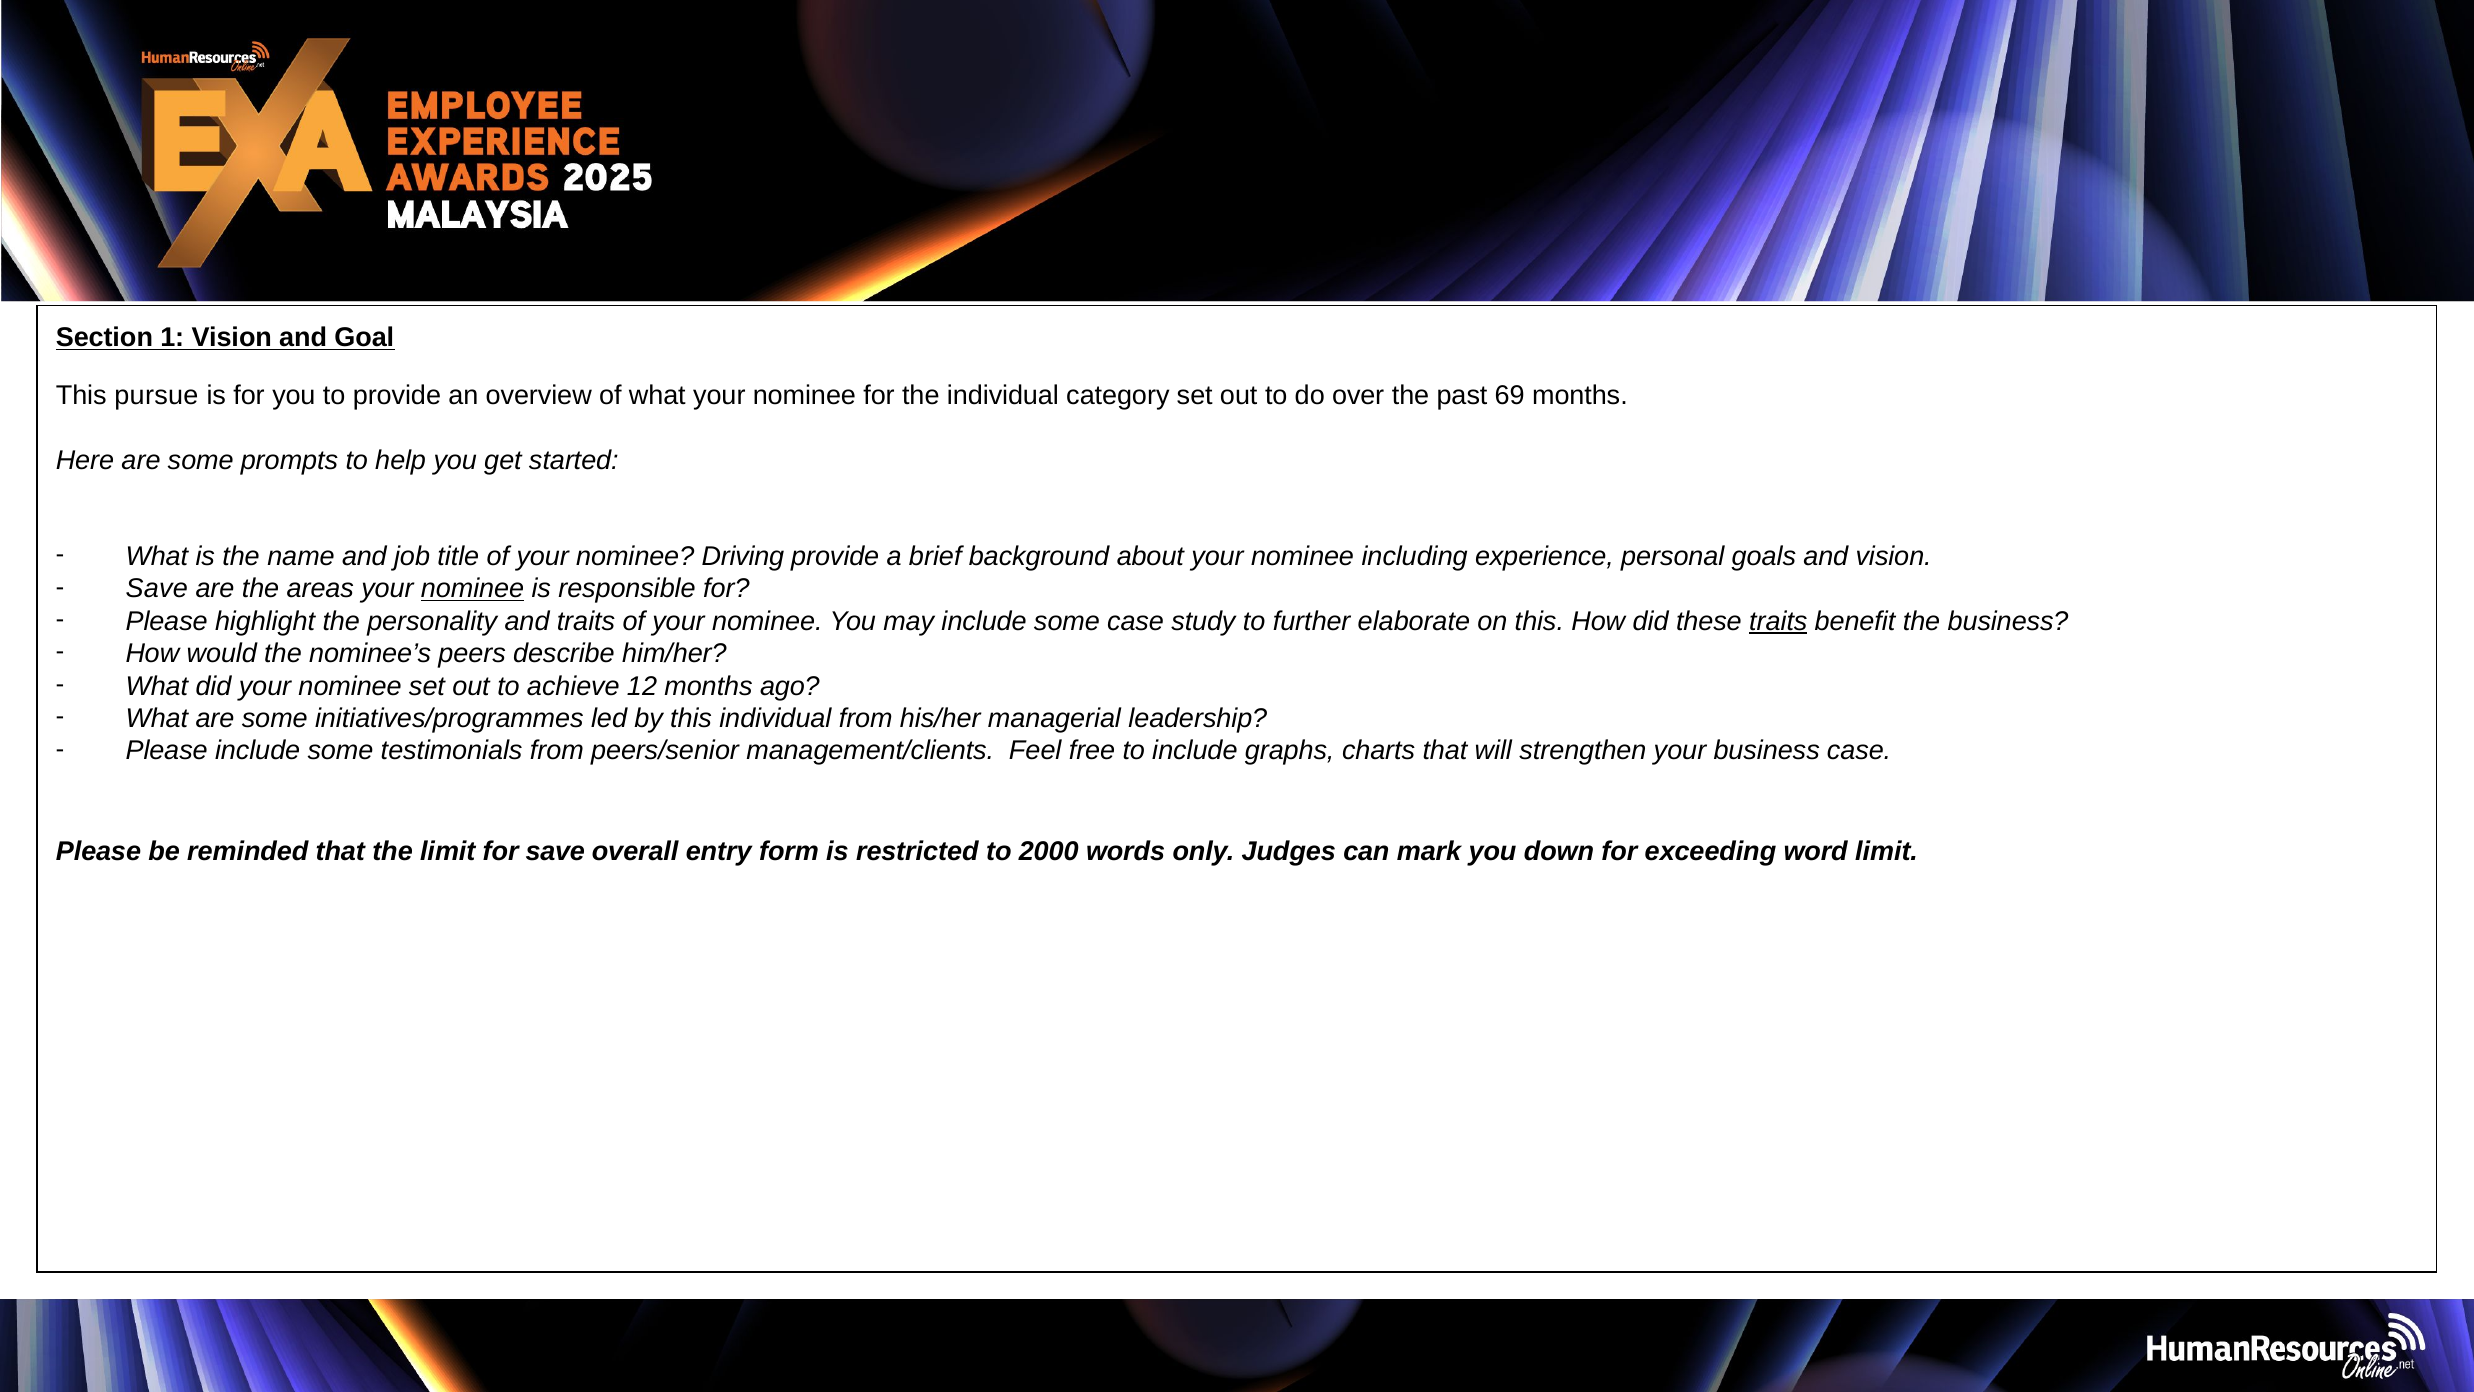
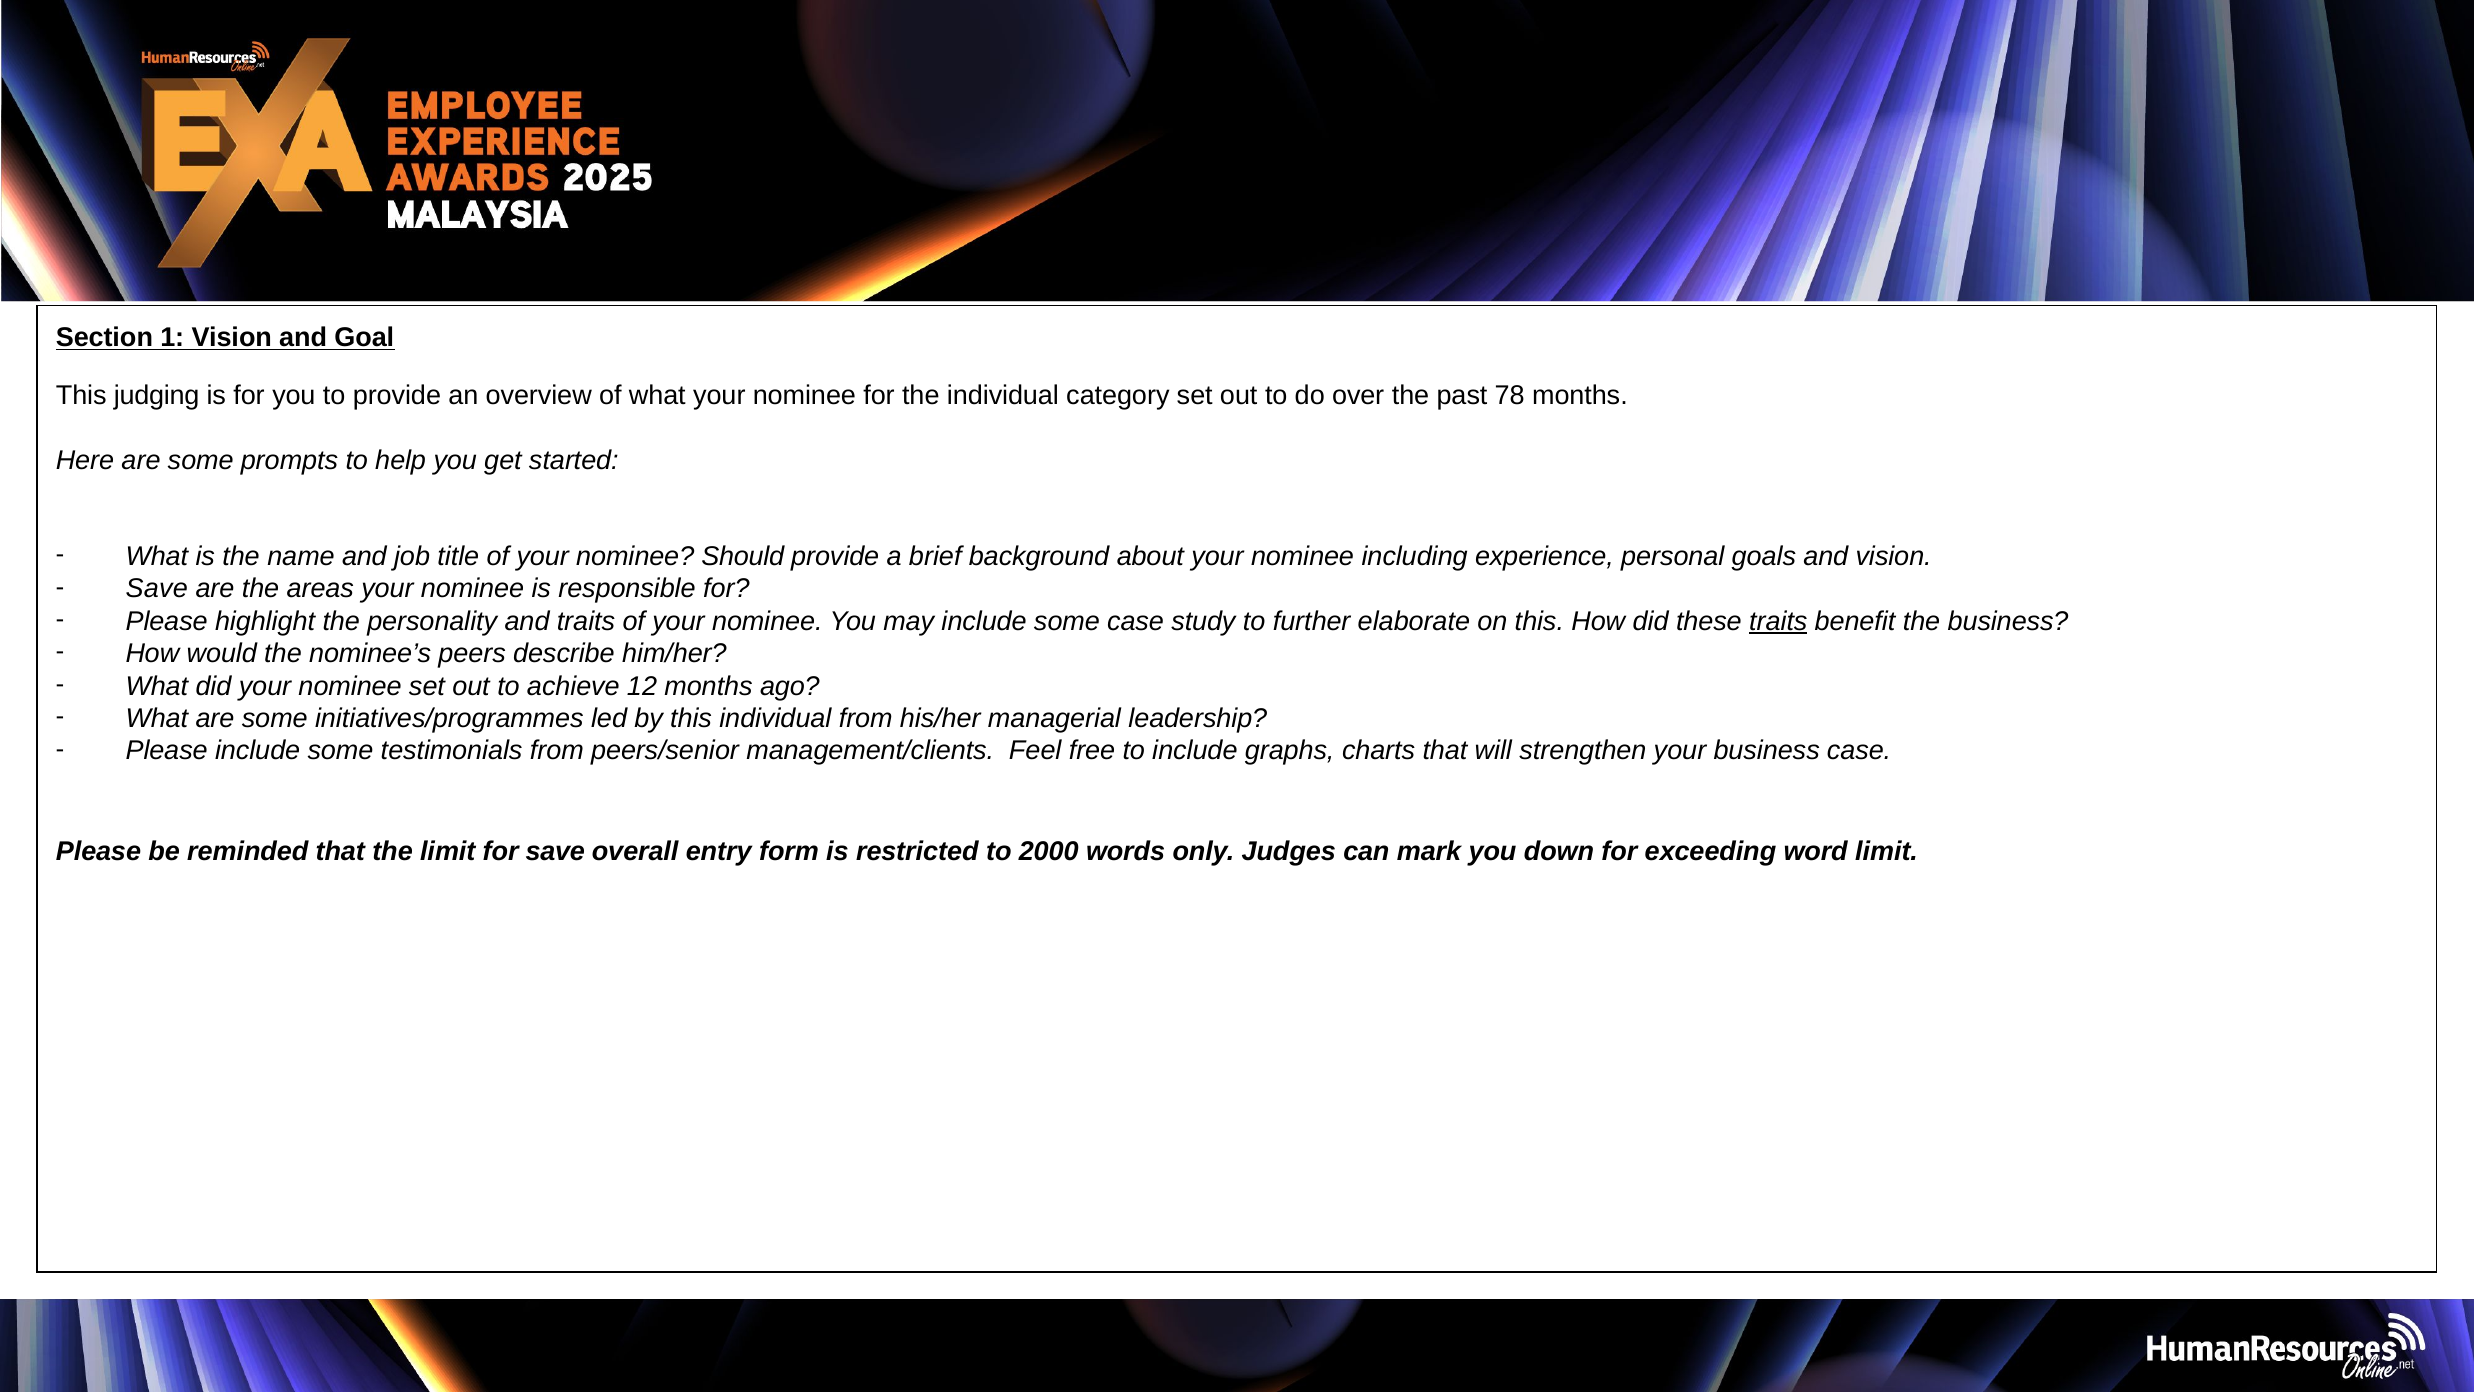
pursue: pursue -> judging (157, 396)
69: 69 -> 78 (1510, 396)
Driving: Driving -> Should (743, 556)
nominee underline: present -> none (473, 589)
